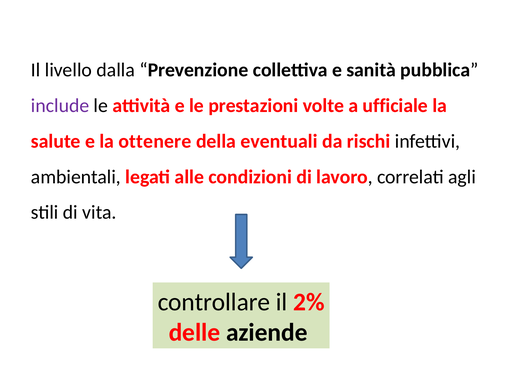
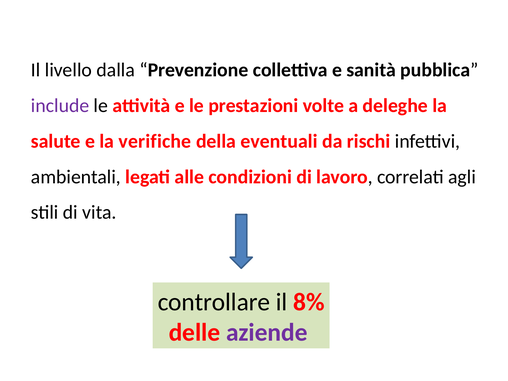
ufficiale: ufficiale -> deleghe (395, 106)
ottenere: ottenere -> verifiche (155, 141)
2%: 2% -> 8% (309, 302)
aziende colour: black -> purple (267, 332)
